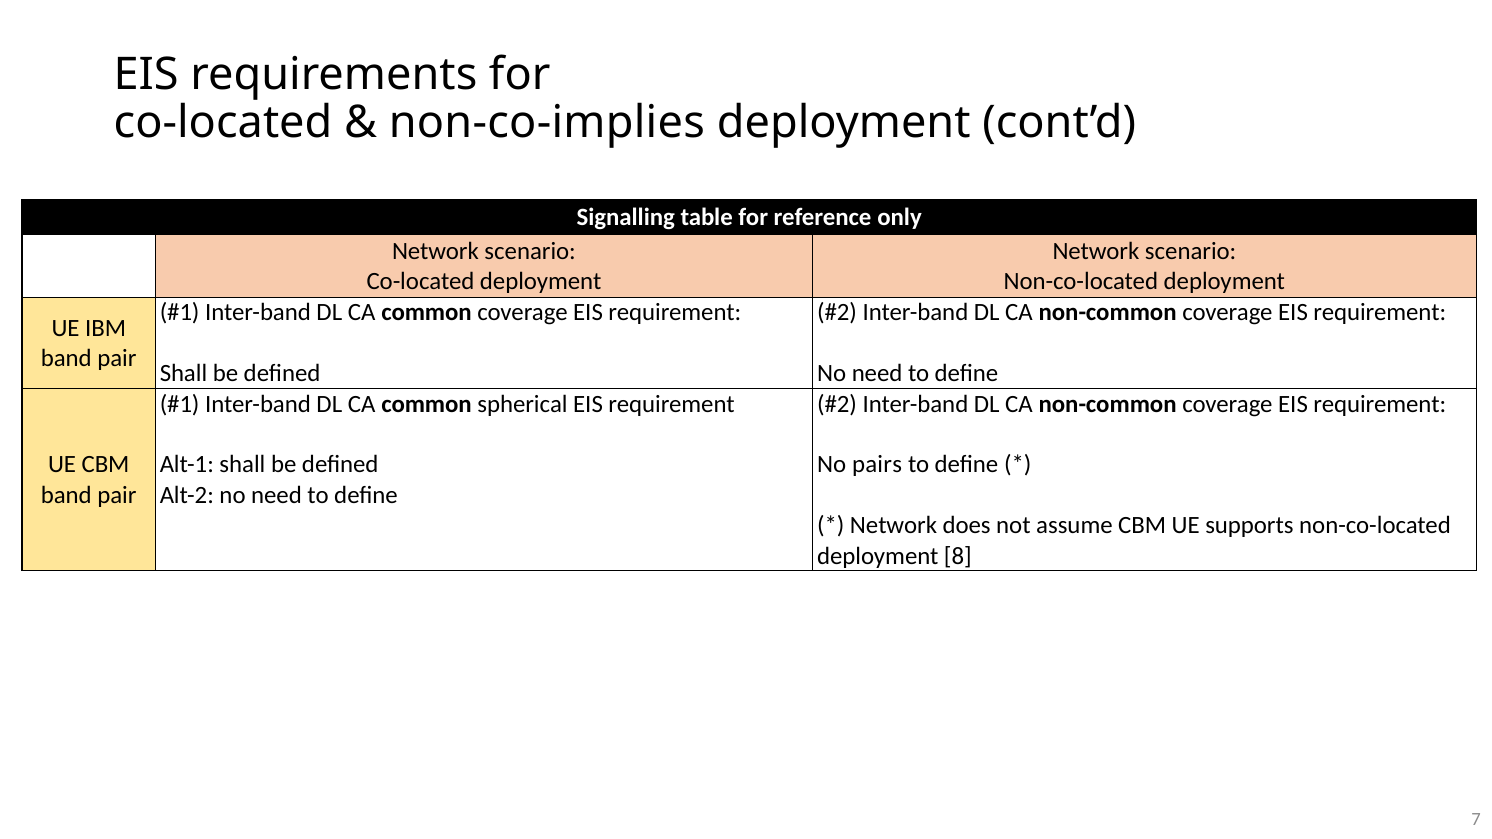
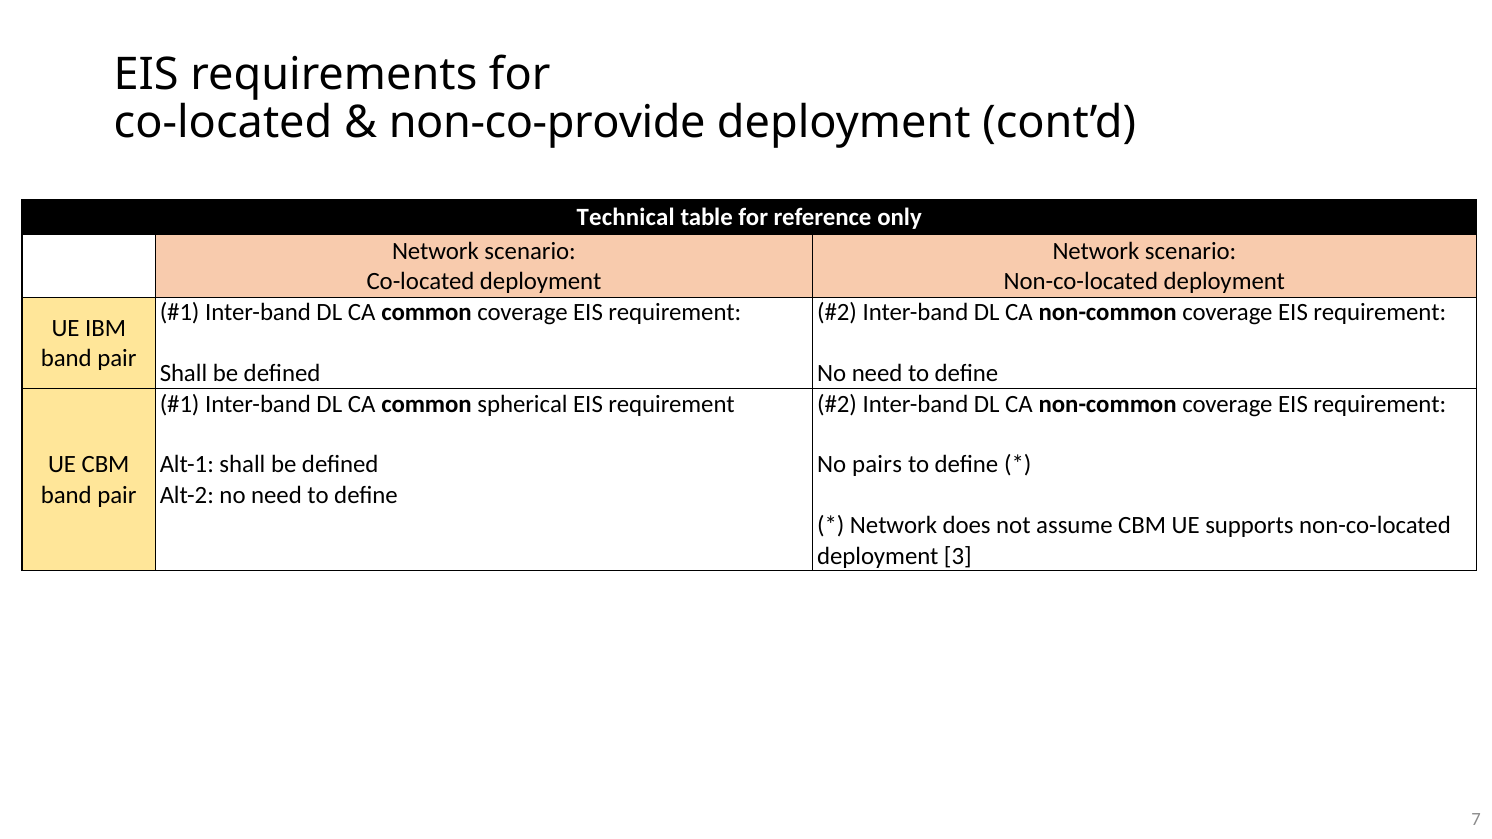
non-co-implies: non-co-implies -> non-co-provide (547, 123)
Signalling: Signalling -> Technical (626, 218)
8: 8 -> 3 (958, 556)
